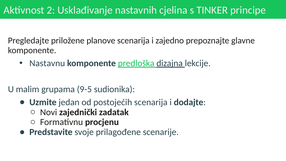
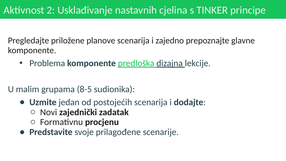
Nastavnu: Nastavnu -> Problema (47, 63)
9-5: 9-5 -> 8-5 (84, 89)
